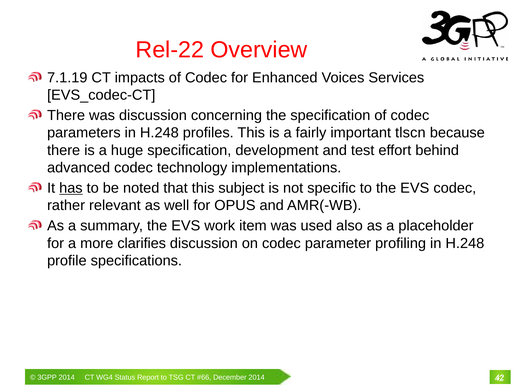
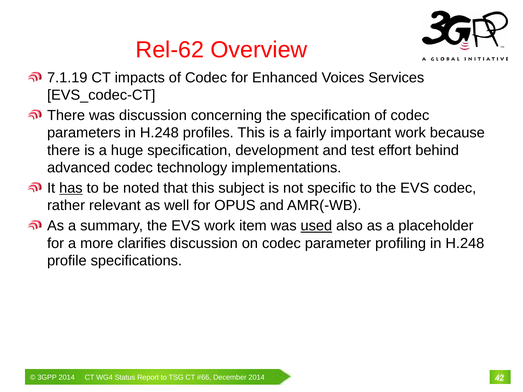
Rel-22: Rel-22 -> Rel-62 (170, 50)
important tlscn: tlscn -> work (410, 133)
used underline: none -> present (316, 226)
